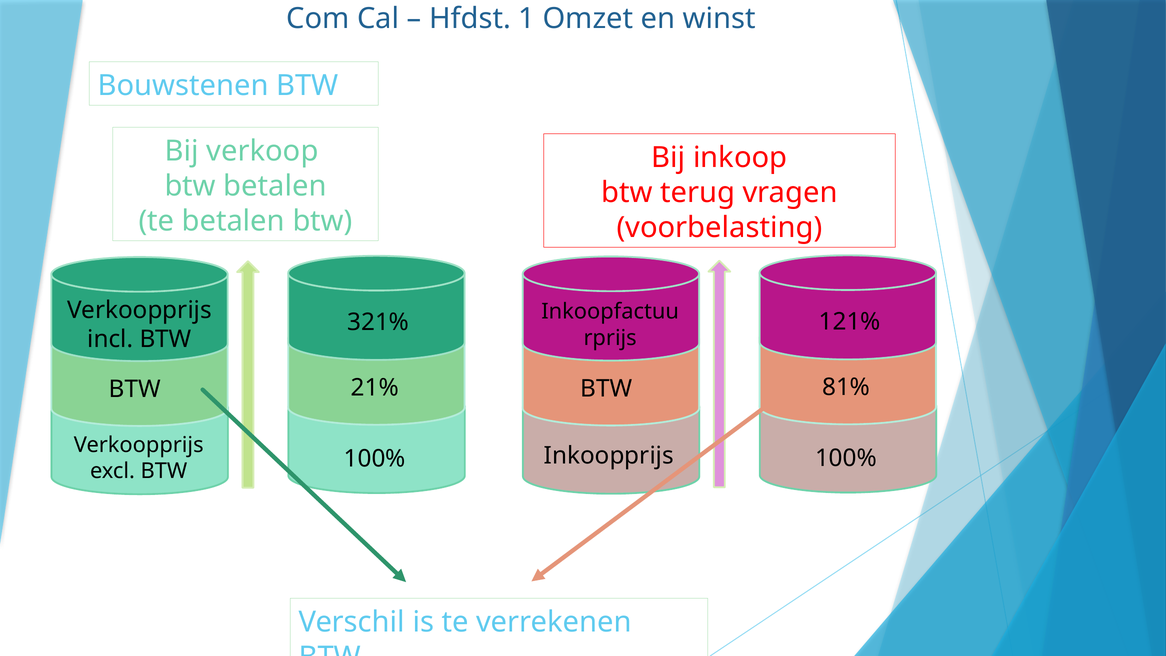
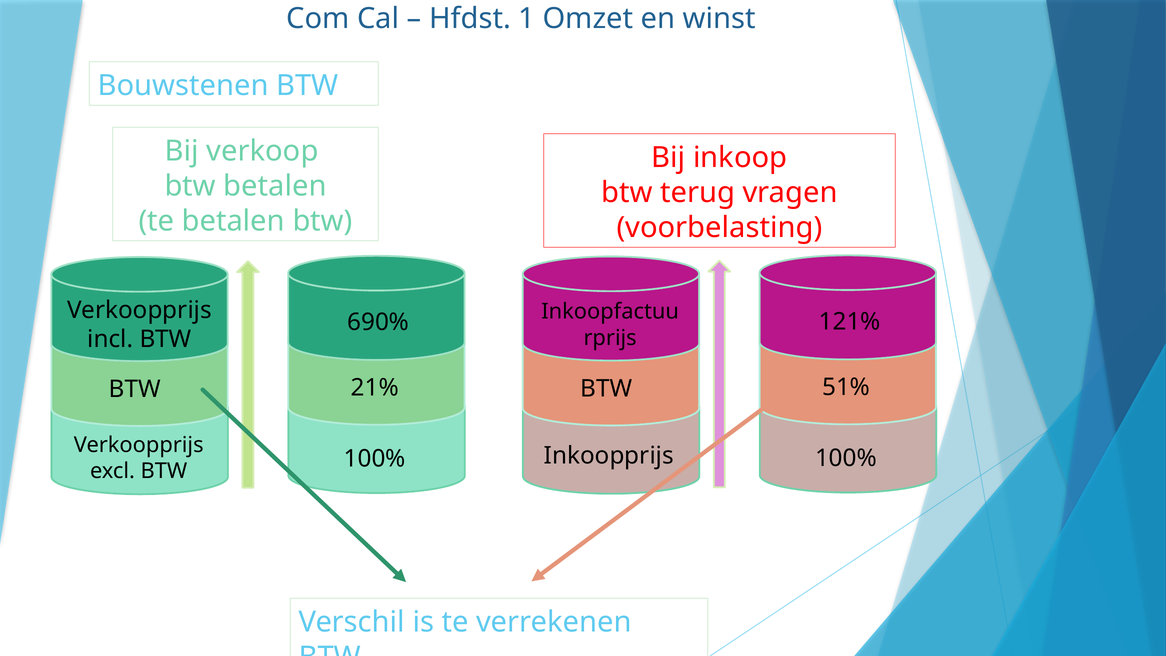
321%: 321% -> 690% (378, 322)
81%: 81% -> 51% (846, 387)
